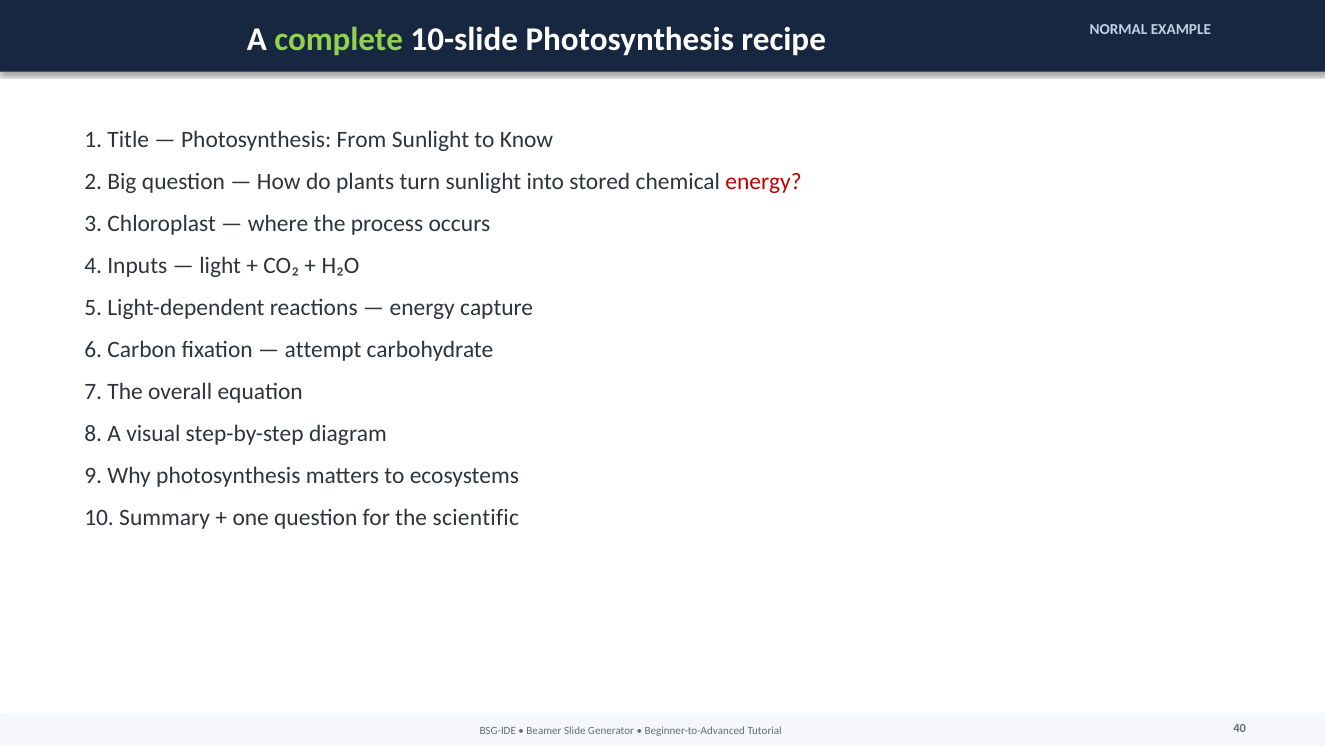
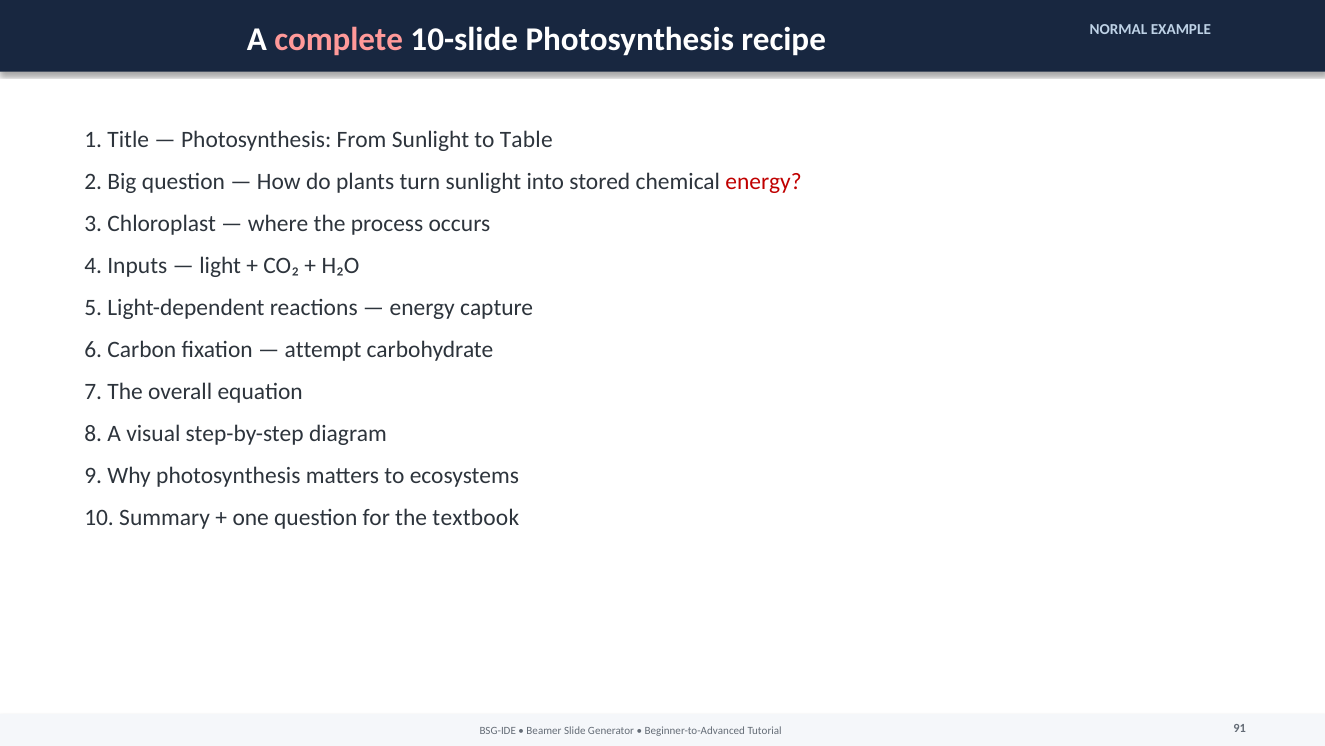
complete colour: light green -> pink (339, 40)
Know: Know -> Table (526, 140)
scientific: scientific -> textbook (476, 518)
40: 40 -> 91 (1240, 728)
